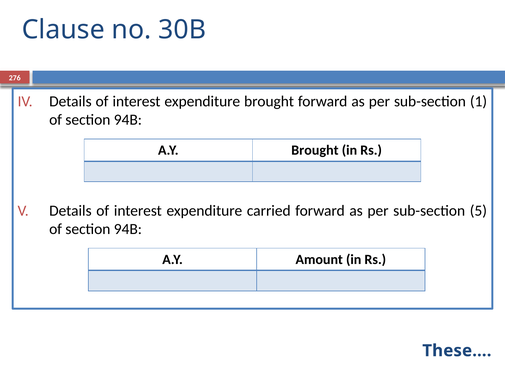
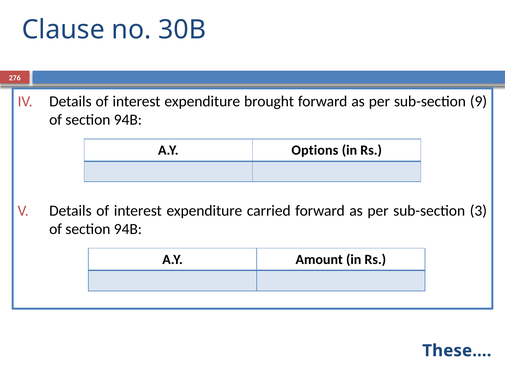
1: 1 -> 9 (479, 101)
A.Y Brought: Brought -> Options (315, 150)
5: 5 -> 3 (478, 210)
